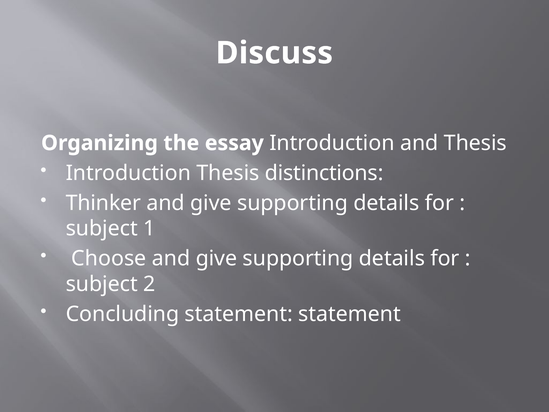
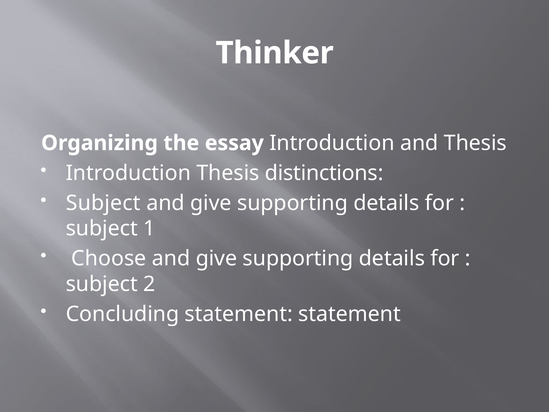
Discuss: Discuss -> Thinker (275, 53)
Thinker: Thinker -> Subject (103, 203)
